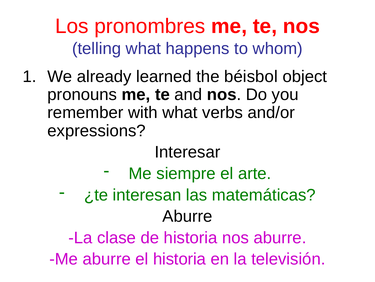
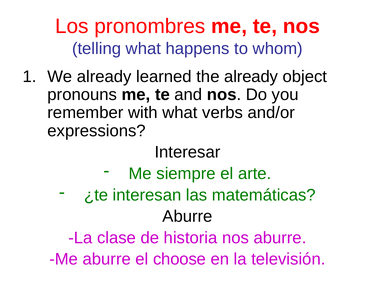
the béisbol: béisbol -> already (251, 76)
el historia: historia -> choose (180, 259)
